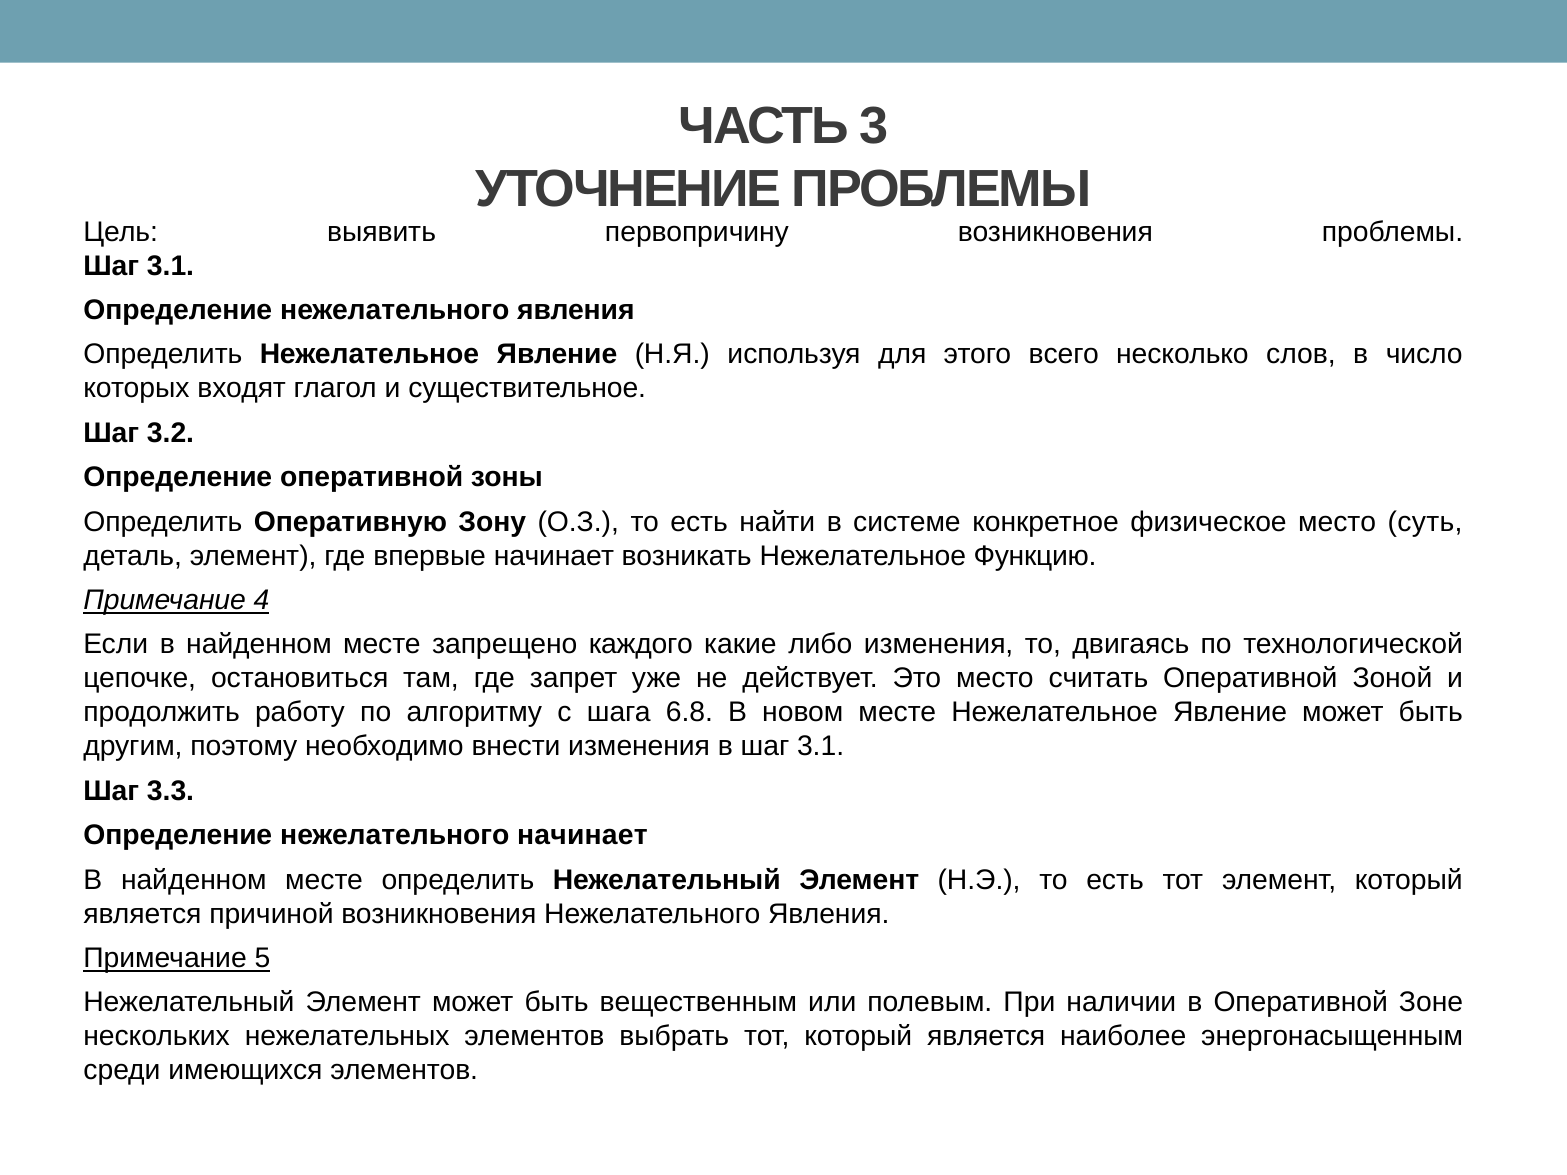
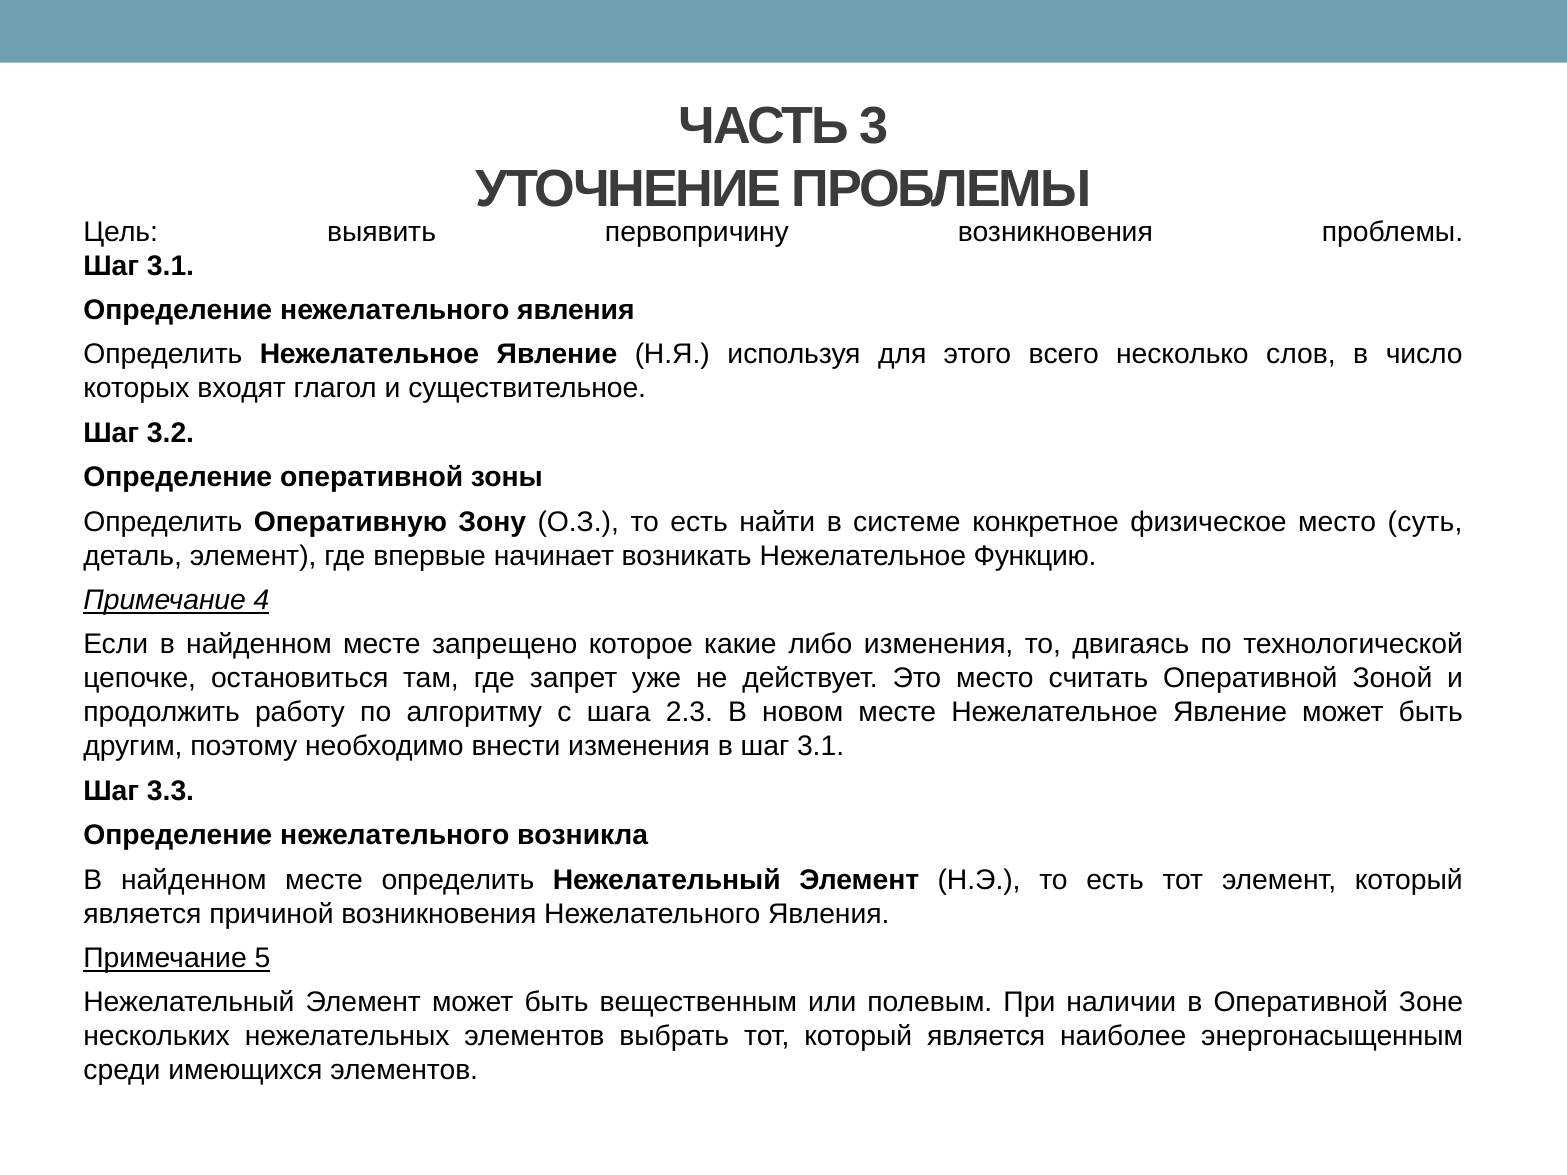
каждого: каждого -> которое (641, 645)
6.8: 6.8 -> 2.3 (689, 713)
нежелательного начинает: начинает -> возникла (583, 836)
